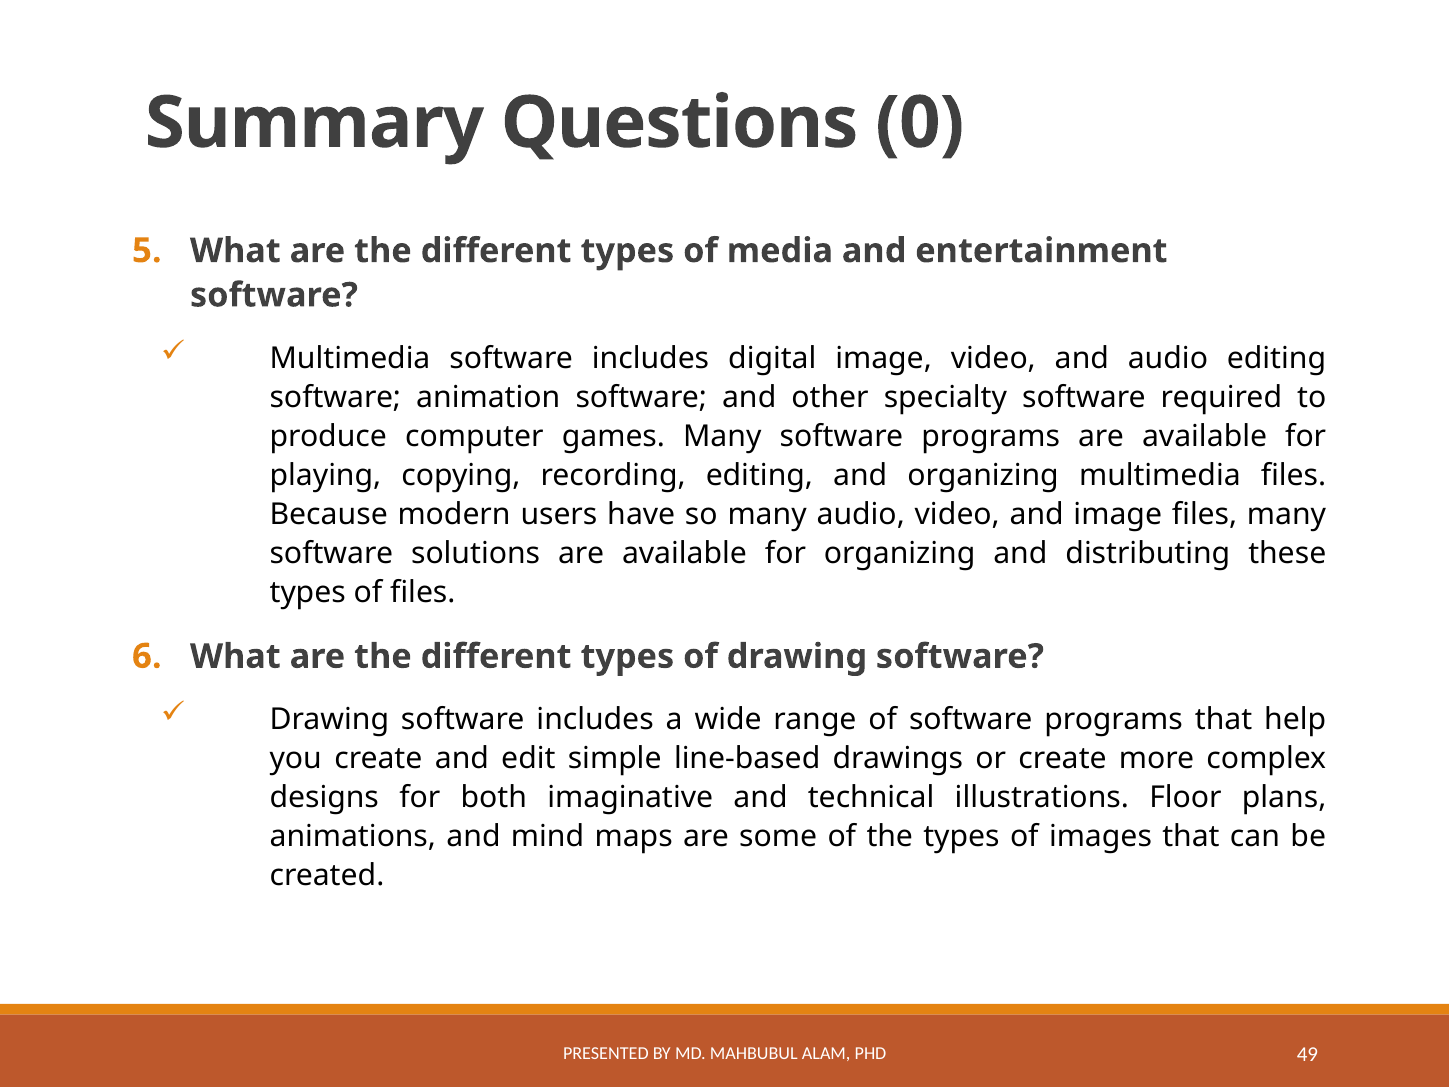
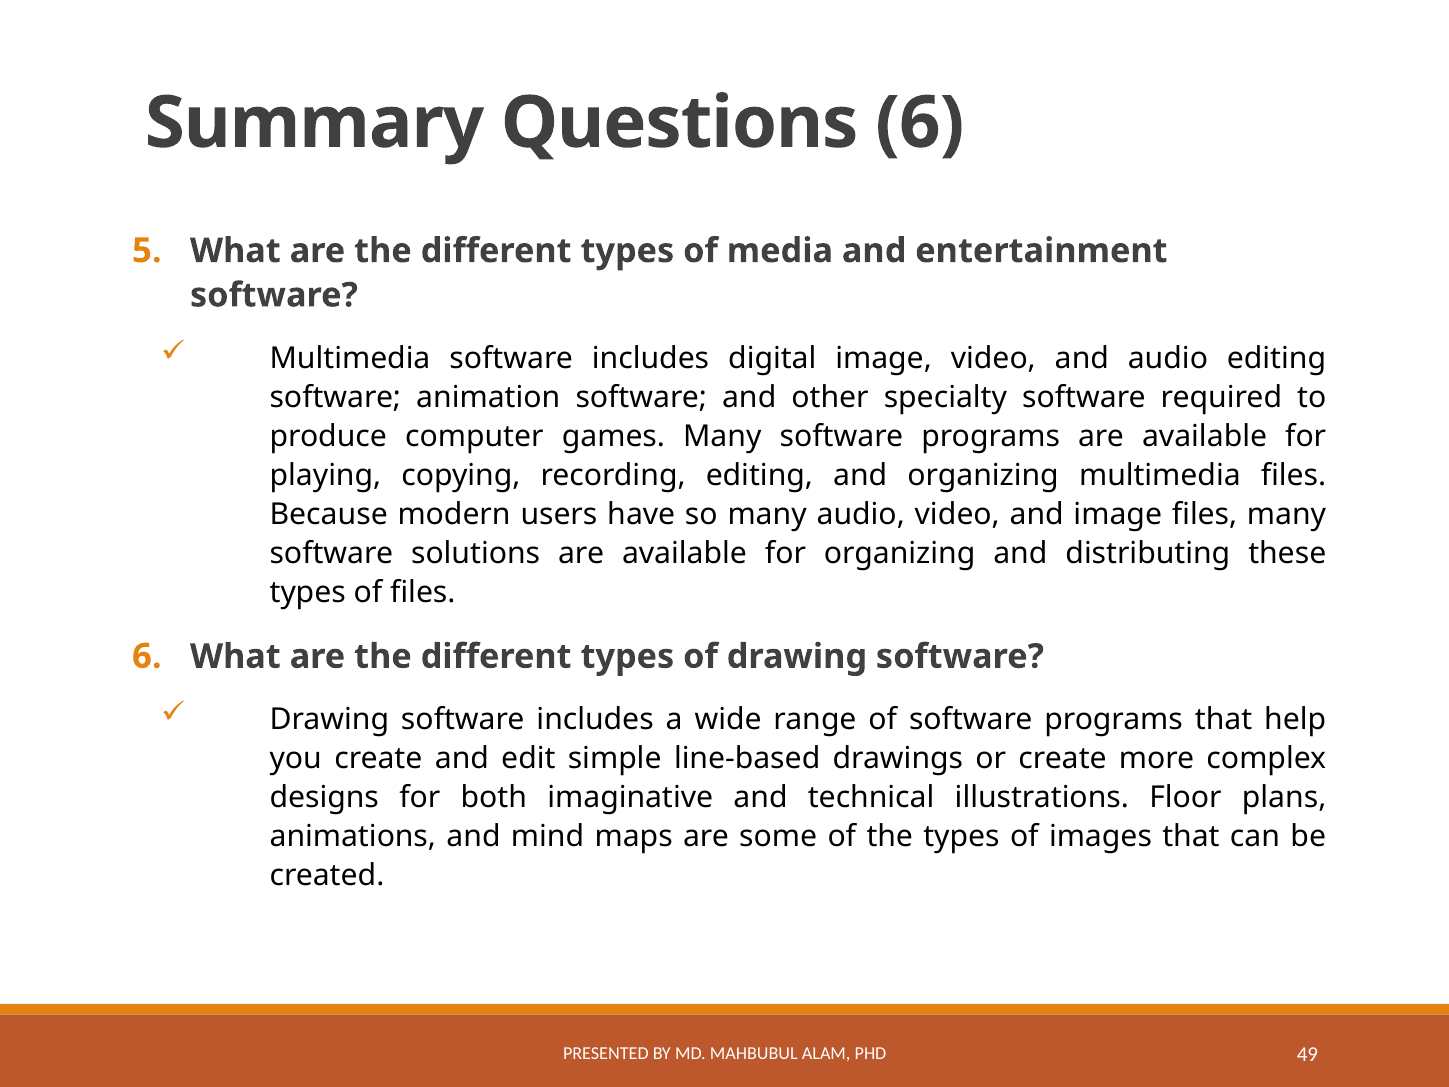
Questions 0: 0 -> 6 (920, 123)
